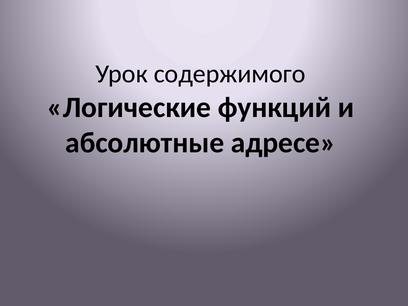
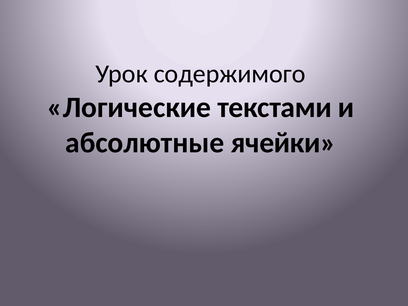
функций: функций -> текстами (275, 108)
адресе: адресе -> ячейки (284, 143)
